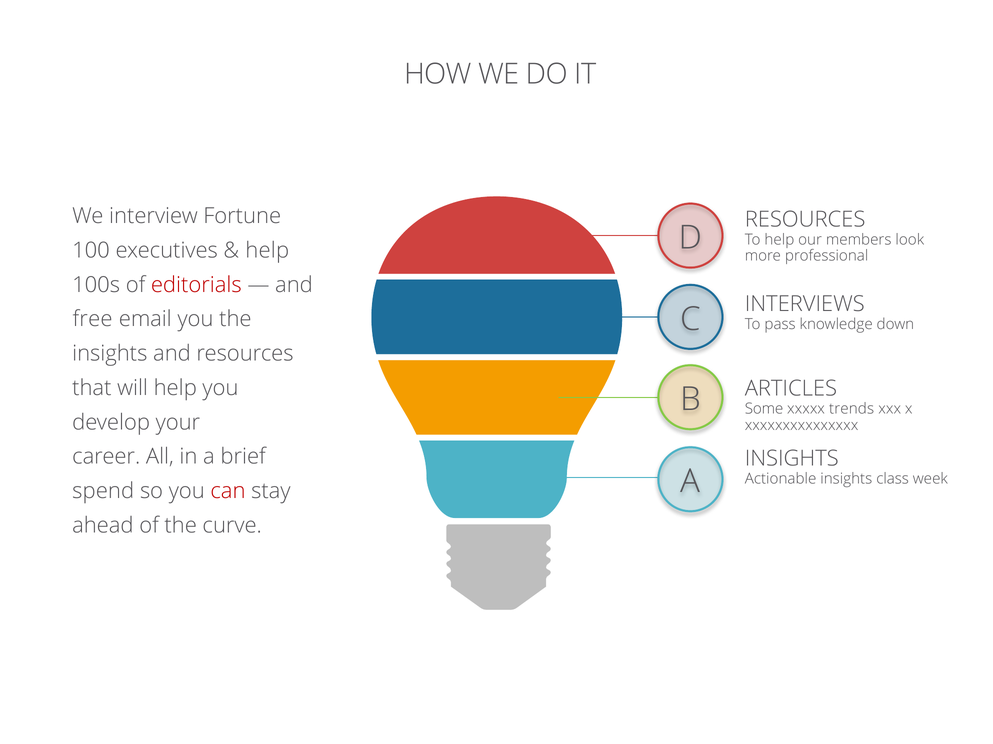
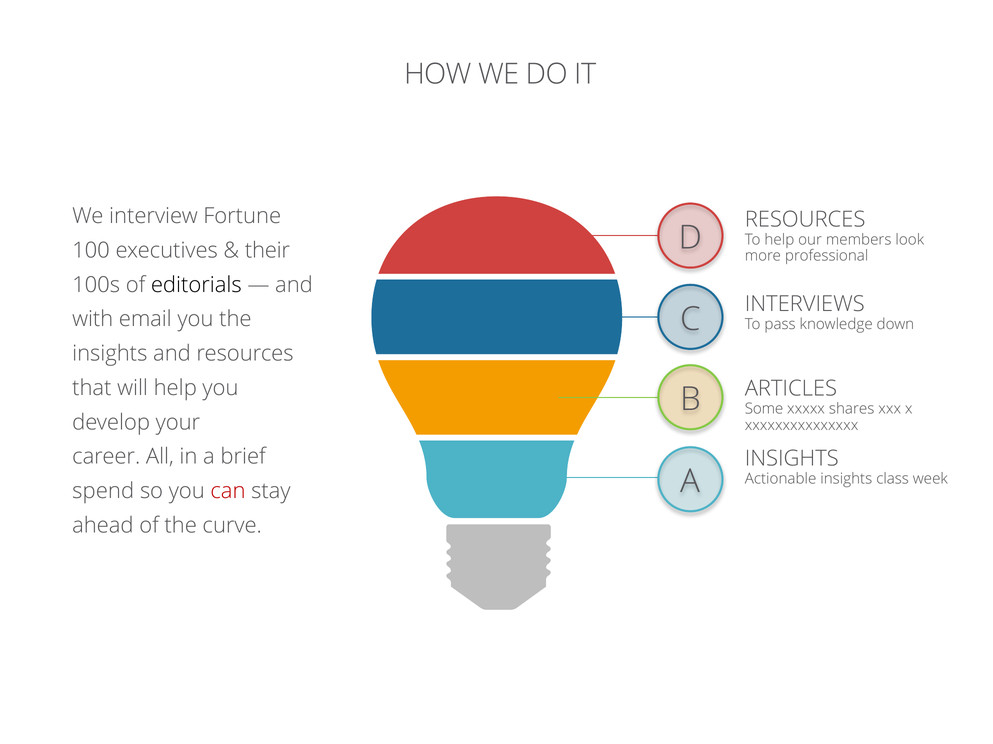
help: help -> their (267, 251)
editorials colour: red -> black (196, 285)
free: free -> with (93, 320)
trends: trends -> shares (852, 409)
